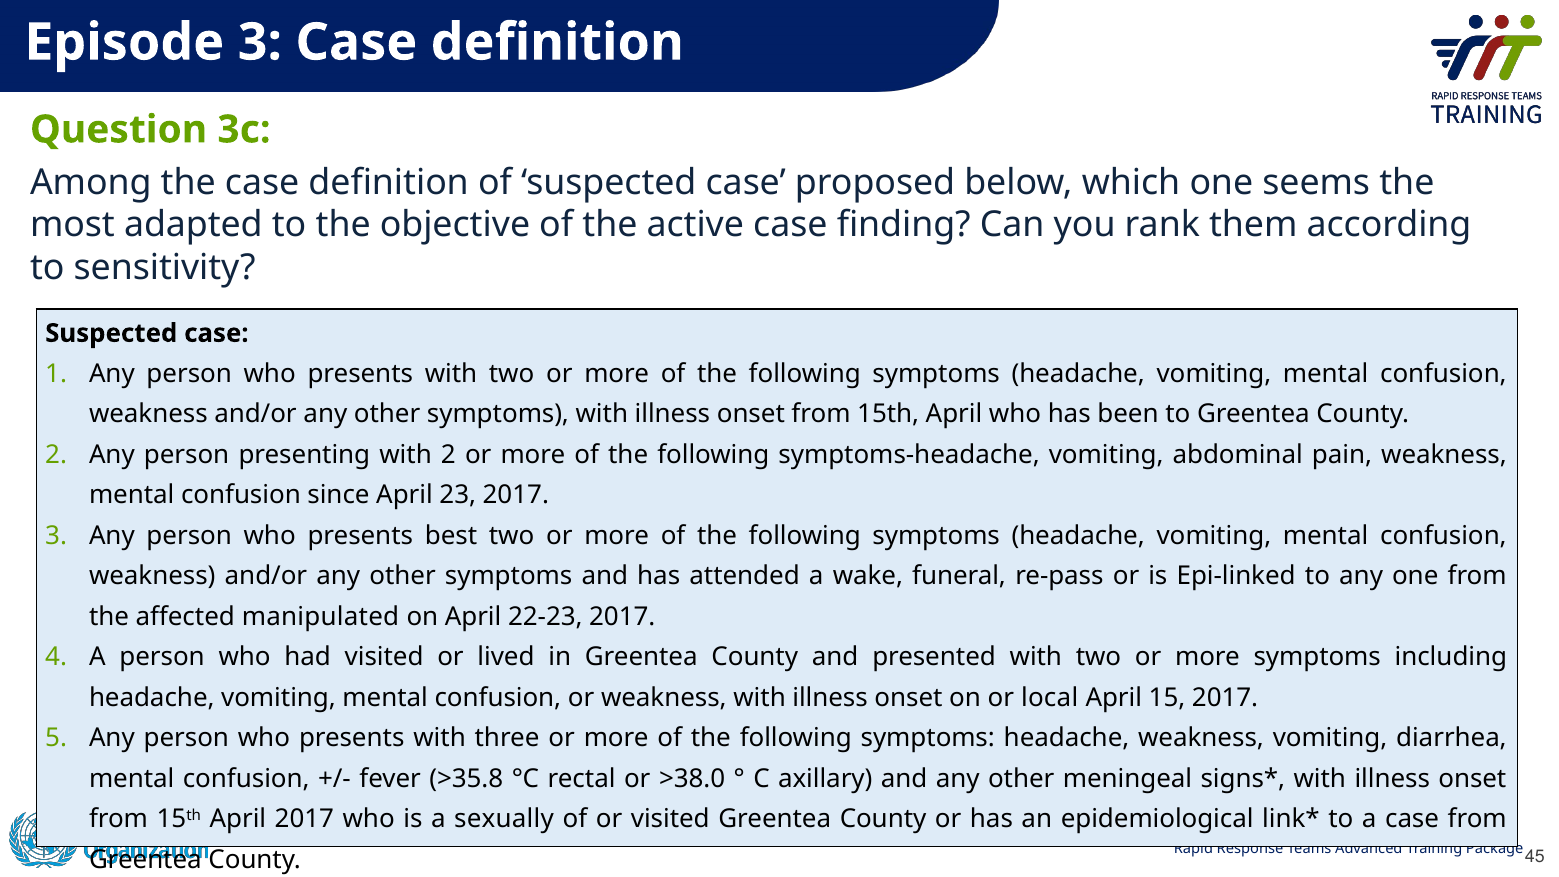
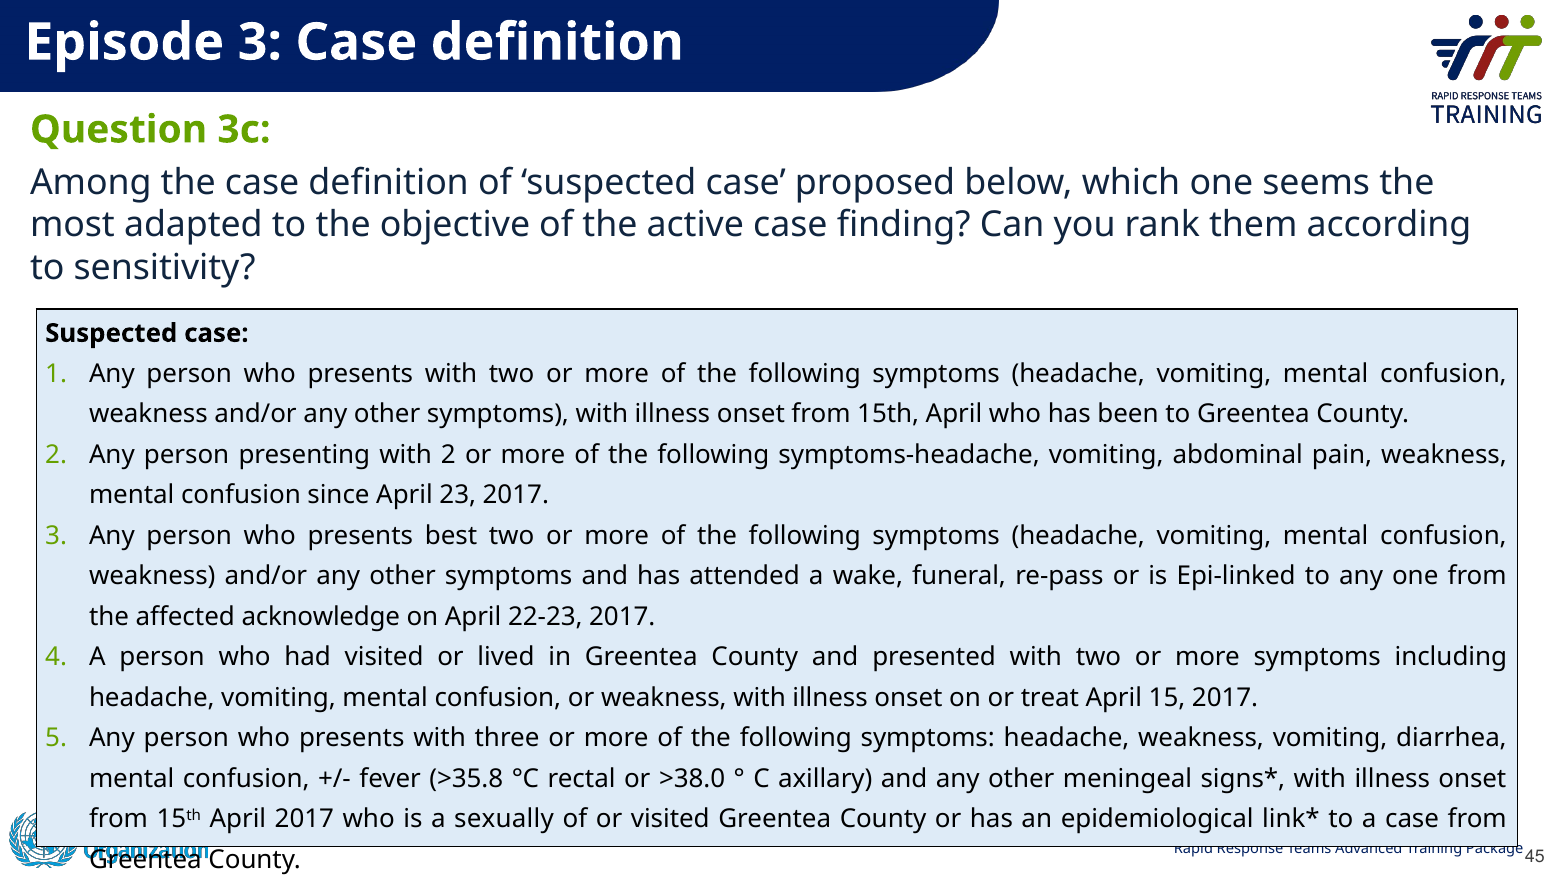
manipulated: manipulated -> acknowledge (321, 617)
local: local -> treat (1050, 698)
